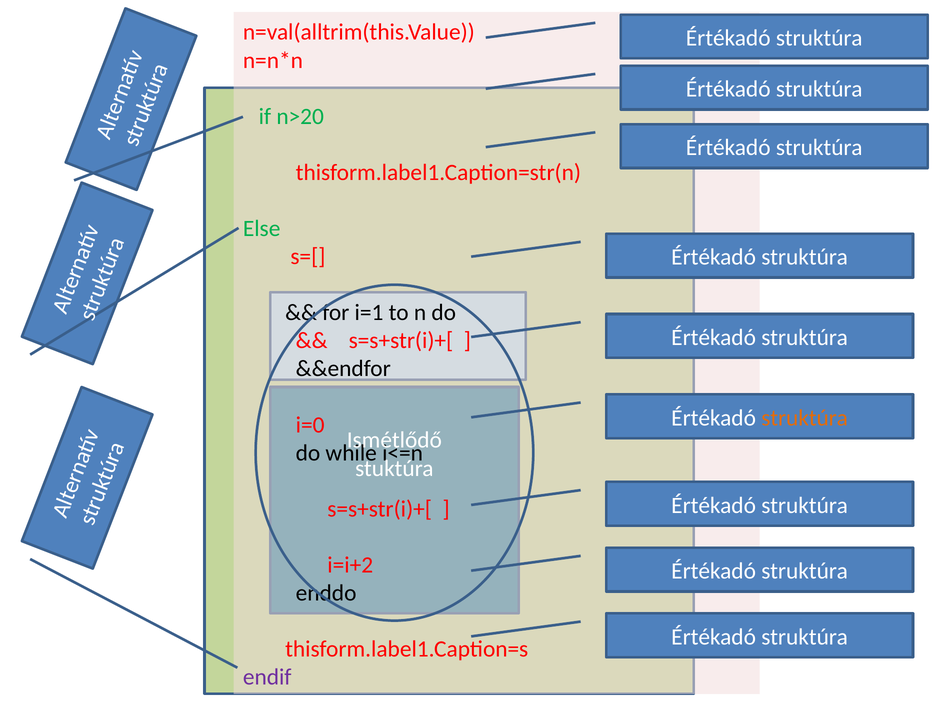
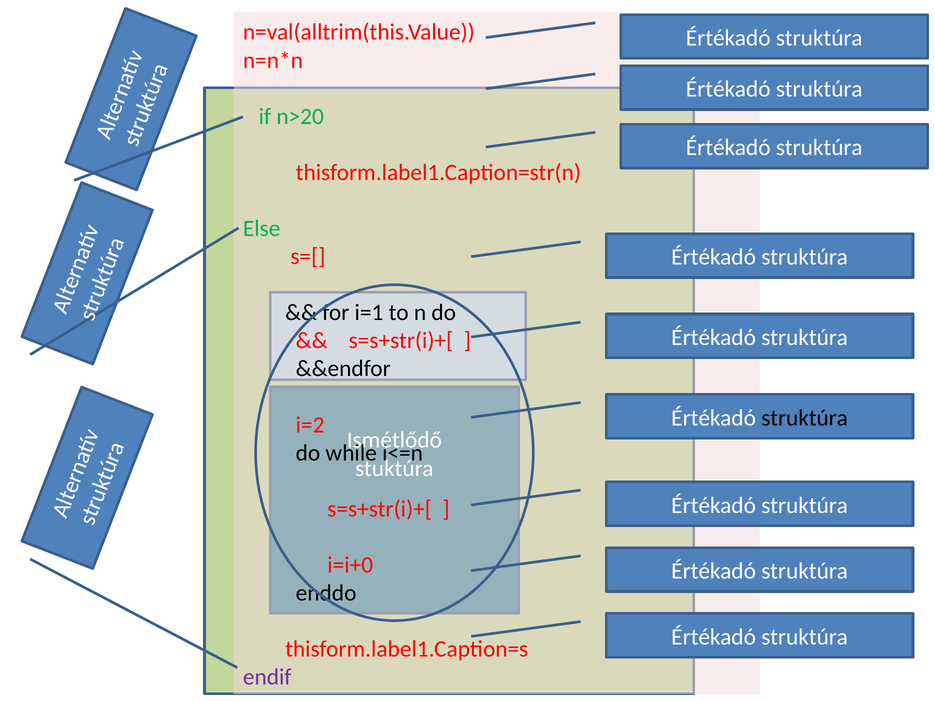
struktúra colour: orange -> black (805, 418)
i=0: i=0 -> i=2 (310, 425)
i=i+2: i=i+2 -> i=i+0 (350, 565)
